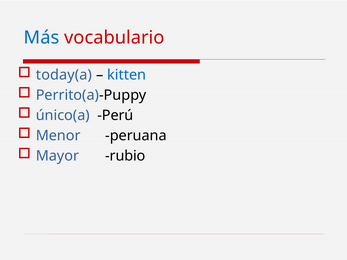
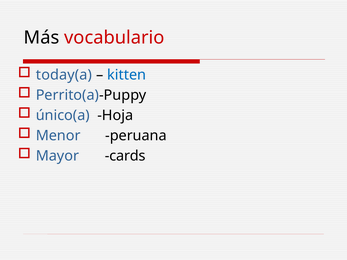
Más colour: blue -> black (42, 38)
Perú: Perú -> Hoja (115, 116)
rubio: rubio -> cards (125, 156)
